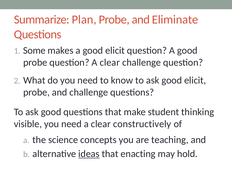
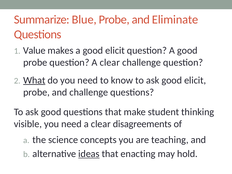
Plan: Plan -> Blue (84, 20)
Some: Some -> Value (34, 50)
What underline: none -> present (34, 80)
constructively: constructively -> disagreements (142, 124)
